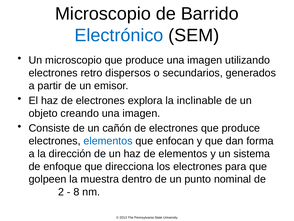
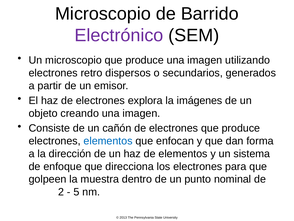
Electrónico colour: blue -> purple (119, 35)
inclinable: inclinable -> imágenes (200, 100)
8: 8 -> 5 (76, 192)
